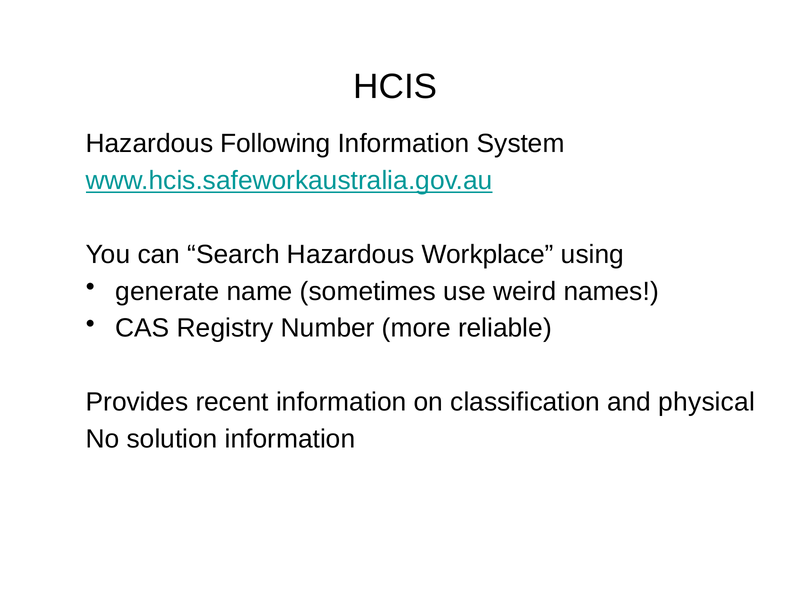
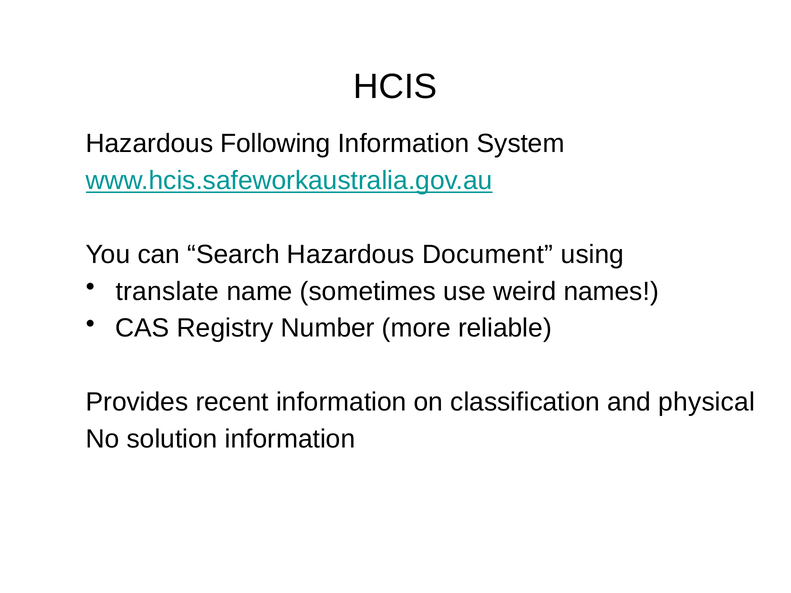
Workplace: Workplace -> Document (488, 255)
generate: generate -> translate (167, 291)
